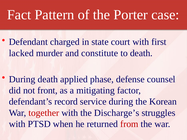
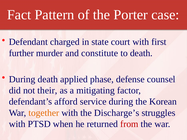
lacked: lacked -> further (21, 53)
front: front -> their (47, 91)
record: record -> afford (66, 102)
together colour: red -> orange (44, 113)
